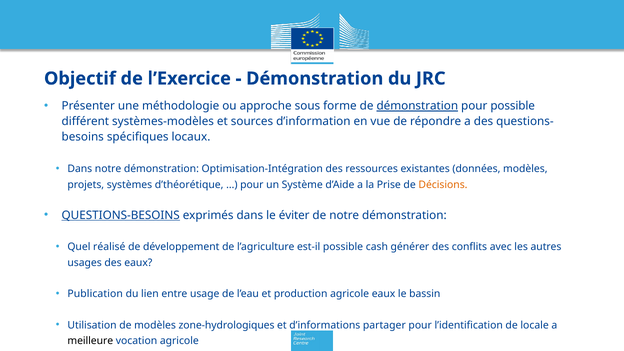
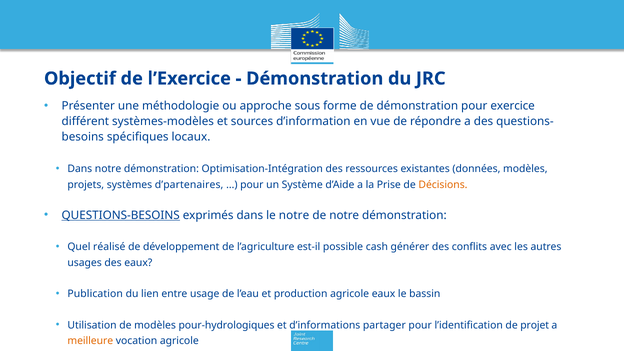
démonstration underline: present -> none (417, 106)
pour possible: possible -> exercice (513, 106)
d’théorétique: d’théorétique -> d’partenaires (189, 185)
le éviter: éviter -> notre (294, 215)
zone-hydrologiques: zone-hydrologiques -> pour-hydrologiques (227, 325)
locale: locale -> projet (535, 325)
meilleure colour: black -> orange (90, 341)
